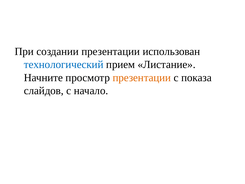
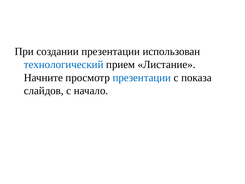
презентации colour: orange -> blue (142, 78)
